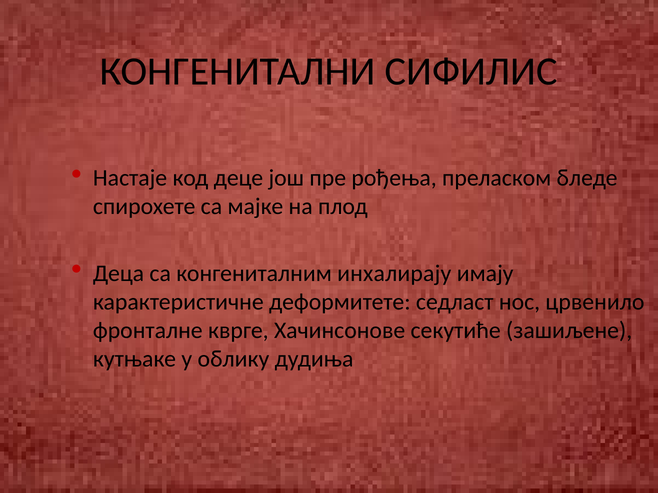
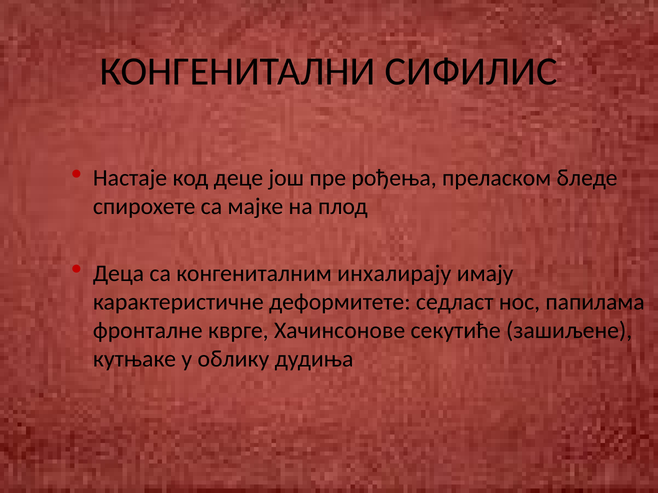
црвенило: црвенило -> папилама (595, 302)
